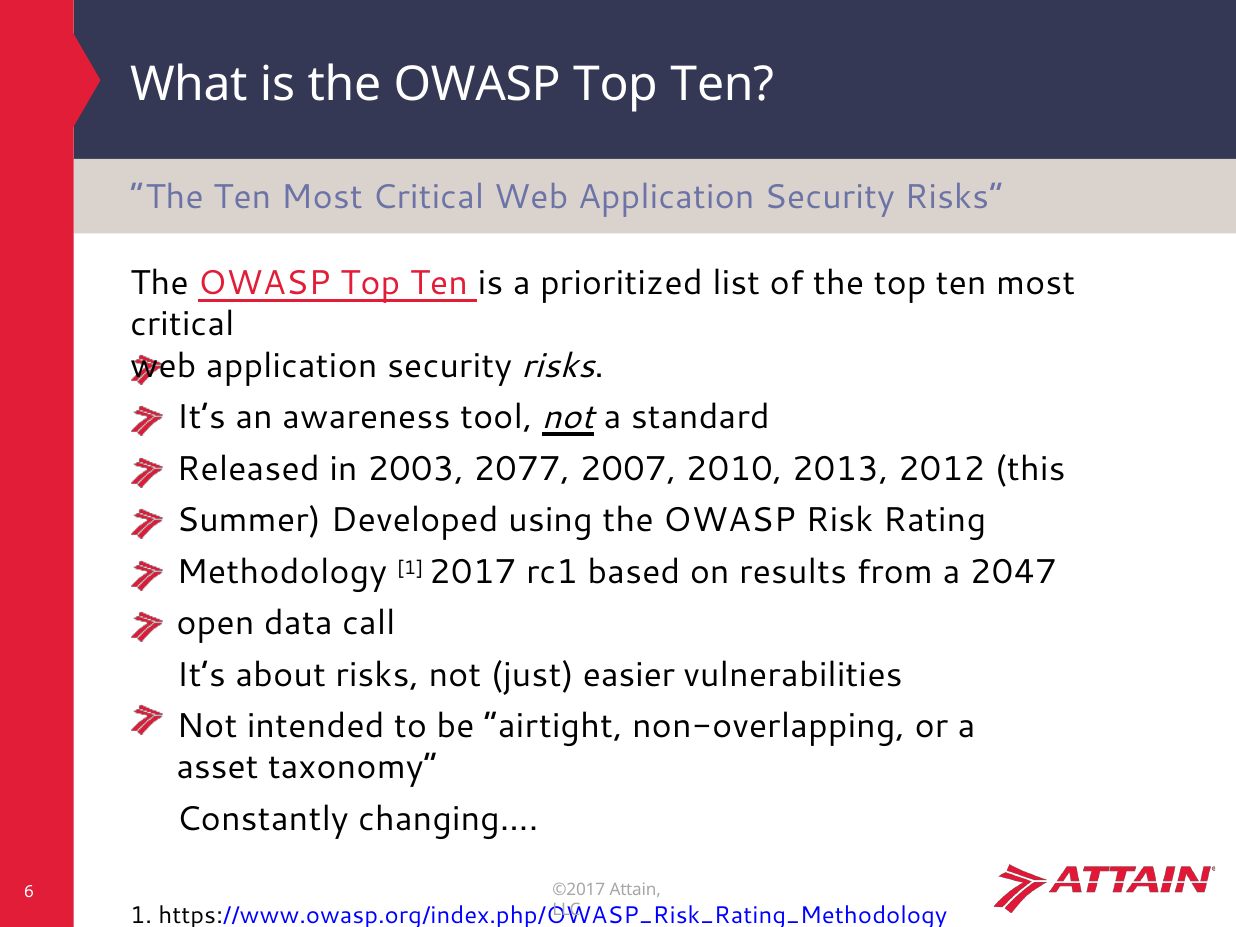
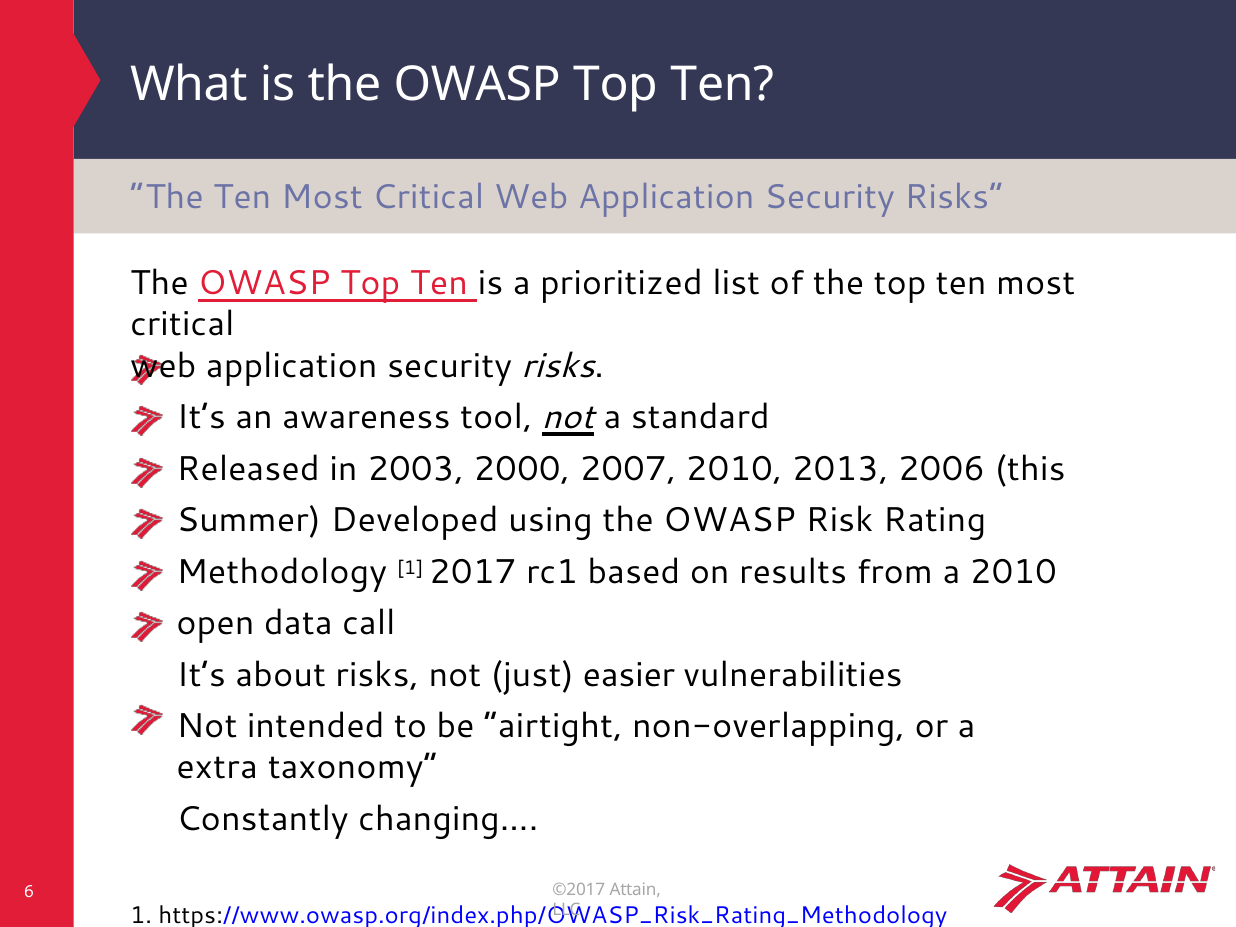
2077: 2077 -> 2000 (522, 469)
2012: 2012 -> 2006 (942, 469)
a 2047: 2047 -> 2010 (1013, 572)
asset: asset -> extra (217, 768)
